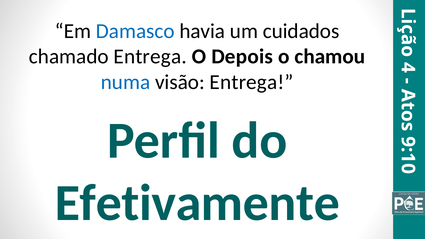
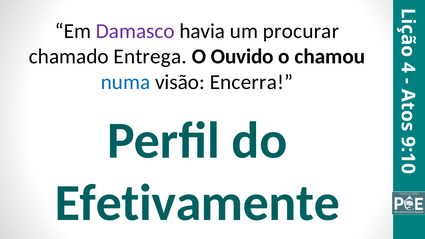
Damasco colour: blue -> purple (135, 31)
cuidados: cuidados -> procurar (301, 31)
Depois: Depois -> Ouvido (242, 57)
visão Entrega: Entrega -> Encerra (251, 82)
